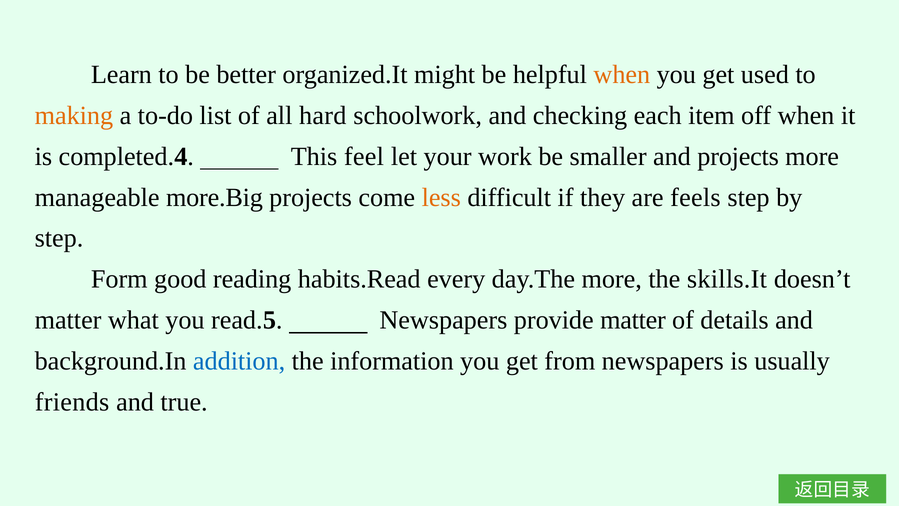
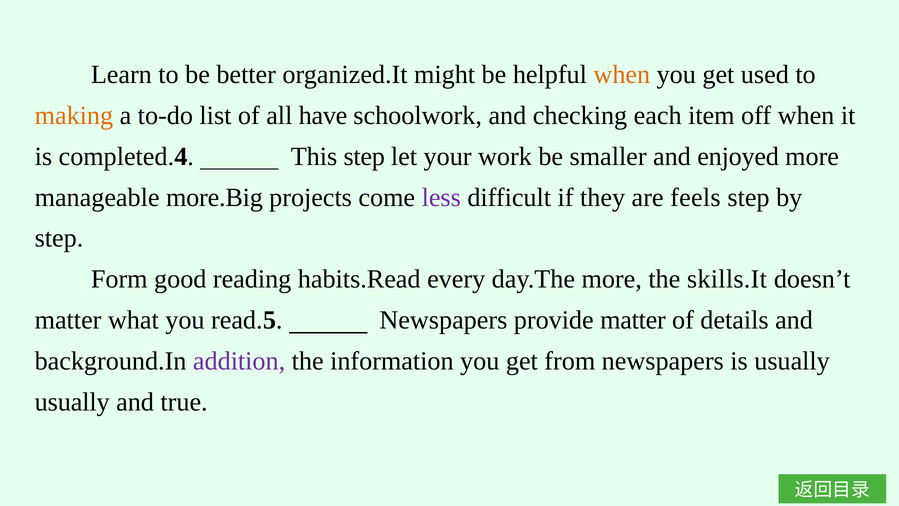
hard: hard -> have (323, 115)
This feel: feel -> step (364, 156)
and projects: projects -> enjoyed (738, 156)
less colour: orange -> purple (441, 197)
addition colour: blue -> purple (239, 361)
friends: friends -> usually (72, 402)
